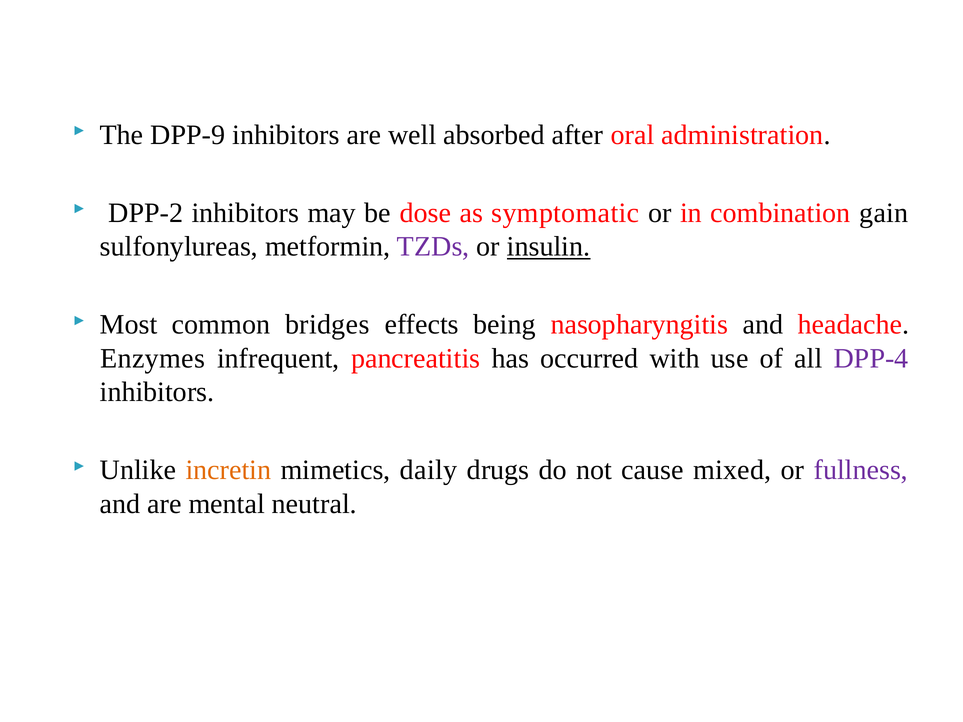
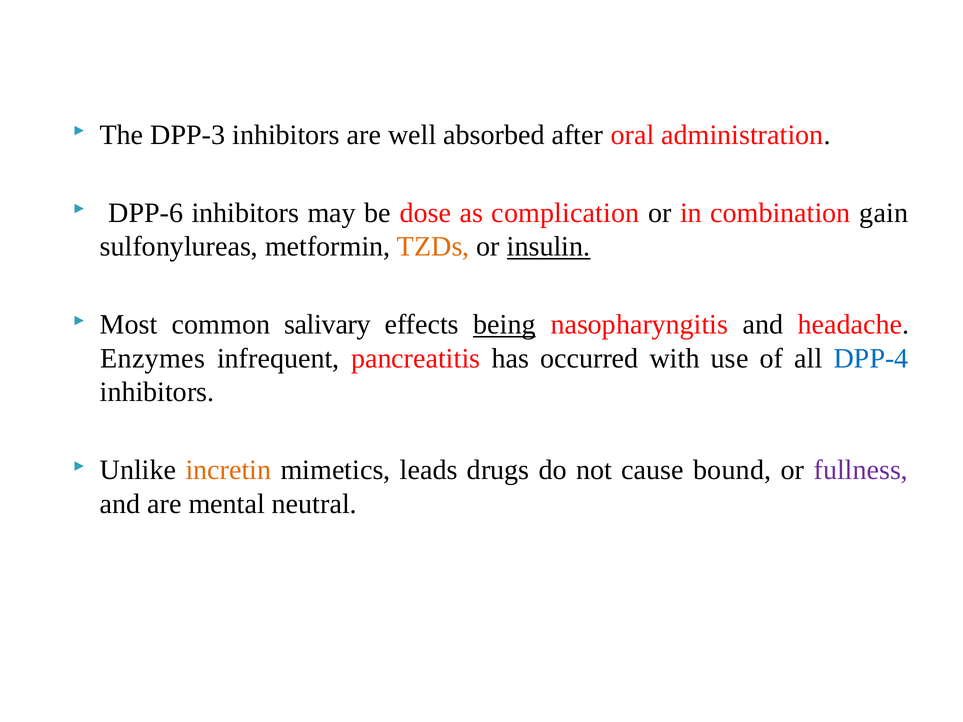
DPP-9: DPP-9 -> DPP-3 (188, 135)
DPP-2: DPP-2 -> DPP-6 (146, 213)
symptomatic: symptomatic -> complication (565, 213)
TZDs colour: purple -> orange (433, 247)
bridges: bridges -> salivary (328, 325)
being underline: none -> present (504, 325)
DPP-4 colour: purple -> blue (871, 358)
daily: daily -> leads (429, 470)
mixed: mixed -> bound (732, 470)
